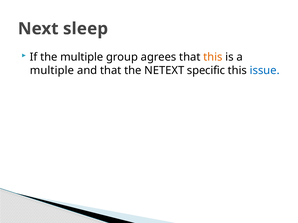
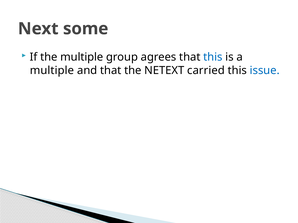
sleep: sleep -> some (86, 29)
this colour: orange -> blue (213, 57)
specific: specific -> carried (206, 71)
